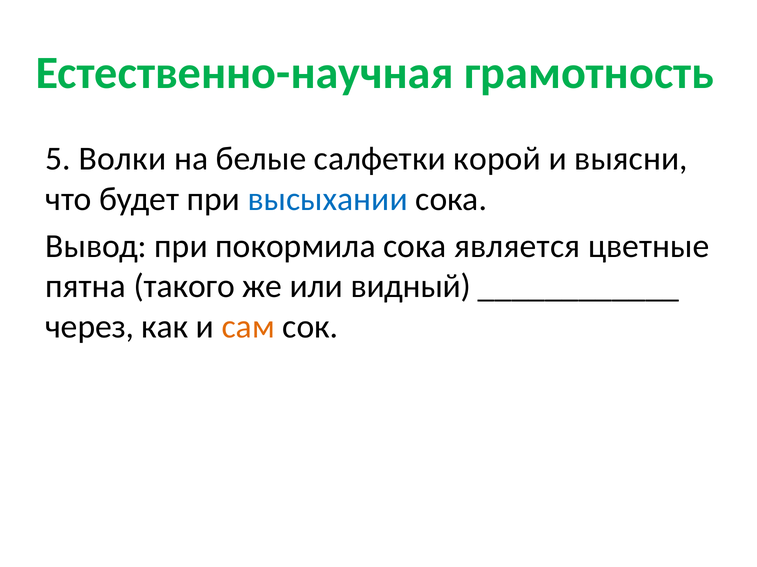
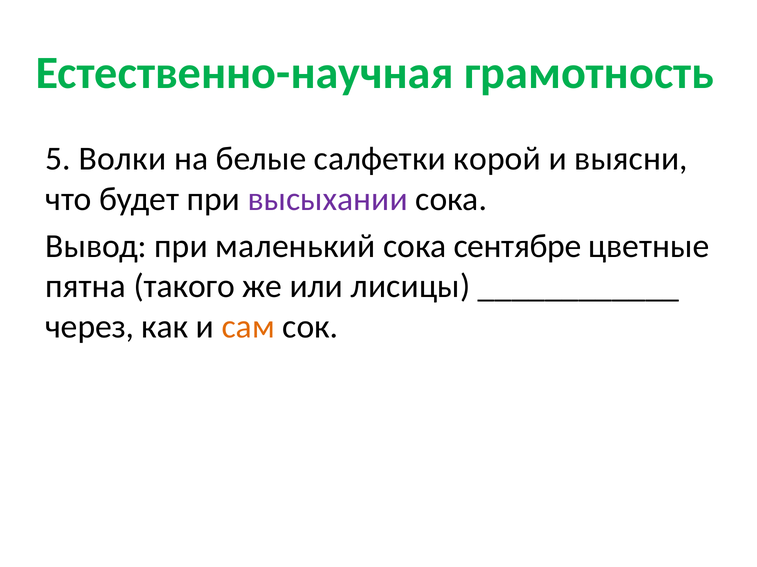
высыхании colour: blue -> purple (328, 199)
покормила: покормила -> маленький (295, 246)
является: является -> сентябре (517, 246)
видный: видный -> лисицы (410, 287)
